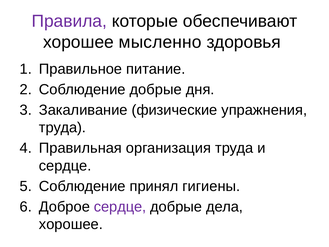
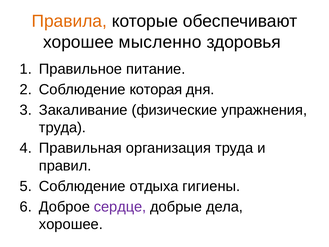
Правила colour: purple -> orange (69, 21)
Соблюдение добрые: добрые -> которая (156, 89)
сердце: сердце -> правил (65, 166)
принял: принял -> отдыха (154, 186)
